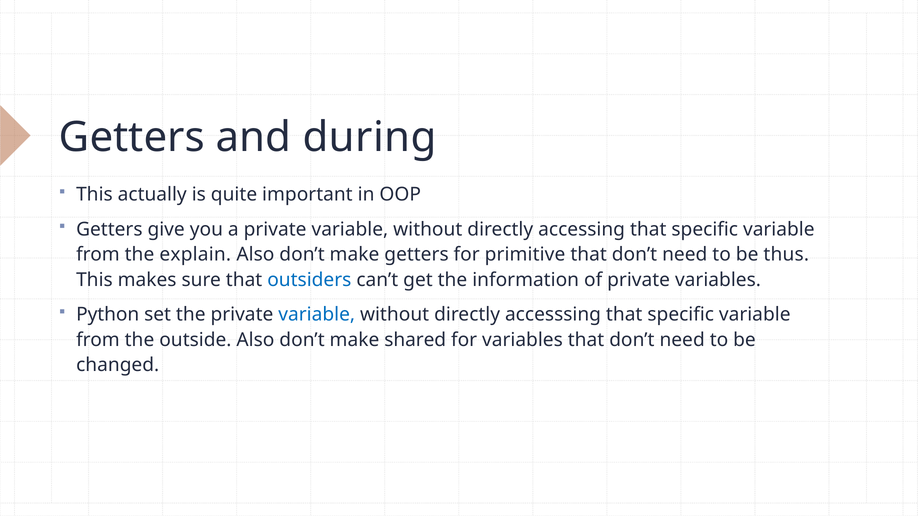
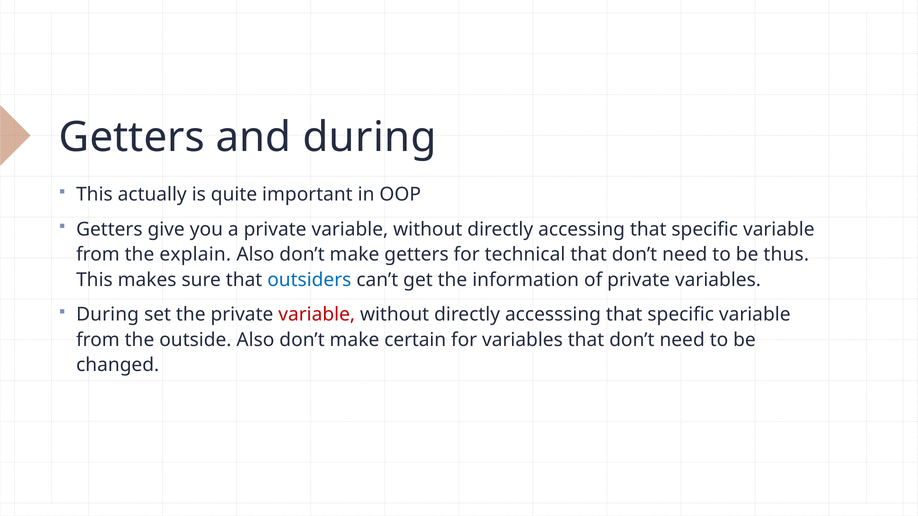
primitive: primitive -> technical (525, 255)
Python: Python -> During (108, 315)
variable colour: blue -> red (317, 315)
shared: shared -> certain (415, 340)
